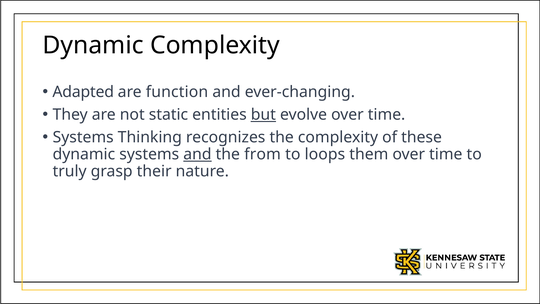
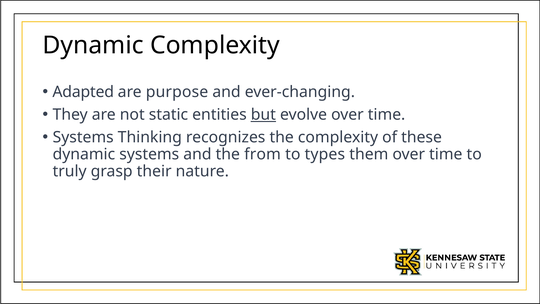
function: function -> purpose (177, 92)
and underline: present -> none (197, 154)
loops: loops -> types (325, 154)
